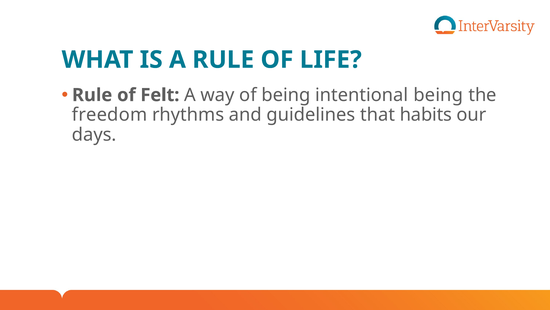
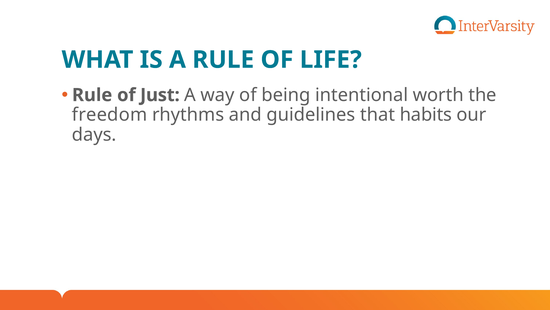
Felt: Felt -> Just (160, 95)
intentional being: being -> worth (438, 95)
